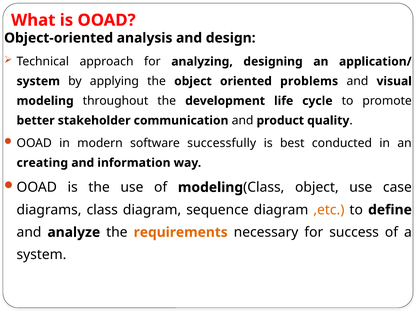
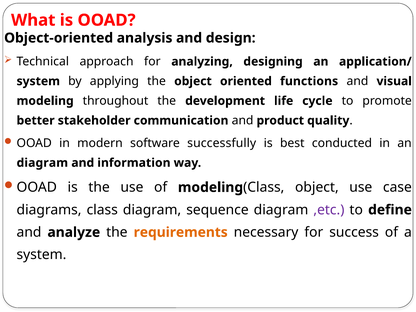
problems: problems -> functions (309, 81)
creating: creating -> diagram (42, 163)
,etc colour: orange -> purple (329, 210)
